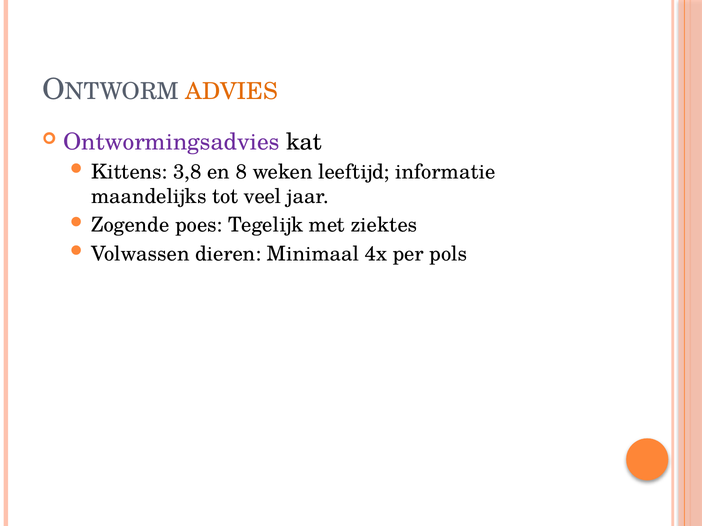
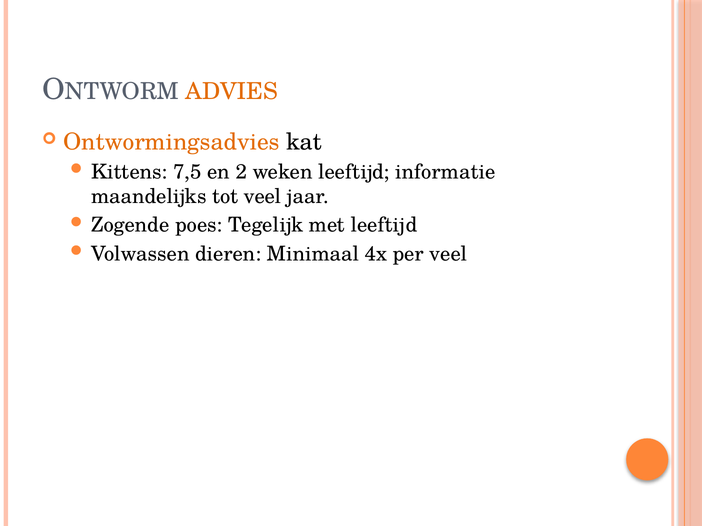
Ontwormingsadvies colour: purple -> orange (171, 142)
3,8: 3,8 -> 7,5 (187, 172)
8: 8 -> 2 (241, 172)
met ziektes: ziektes -> leeftijd (384, 225)
per pols: pols -> veel (448, 254)
